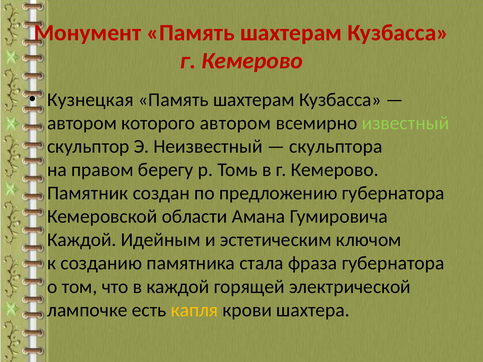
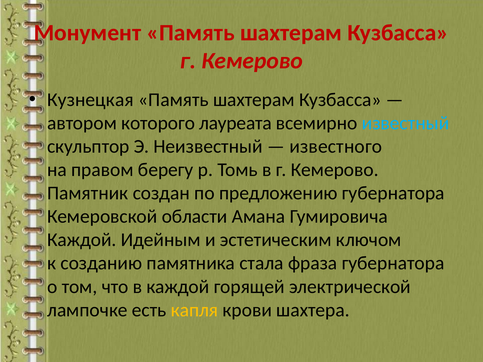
которого автором: автором -> лауреата (235, 123)
известный colour: light green -> light blue (406, 123)
скульптора: скульптора -> известного (336, 147)
